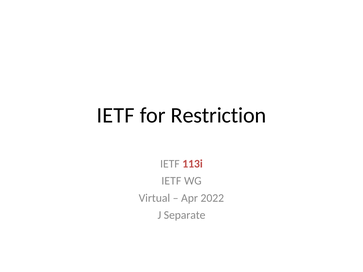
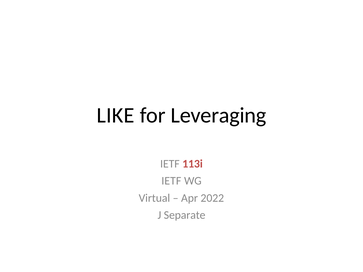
IETF: IETF -> LIKE (116, 115)
Restriction: Restriction -> Leveraging (219, 115)
